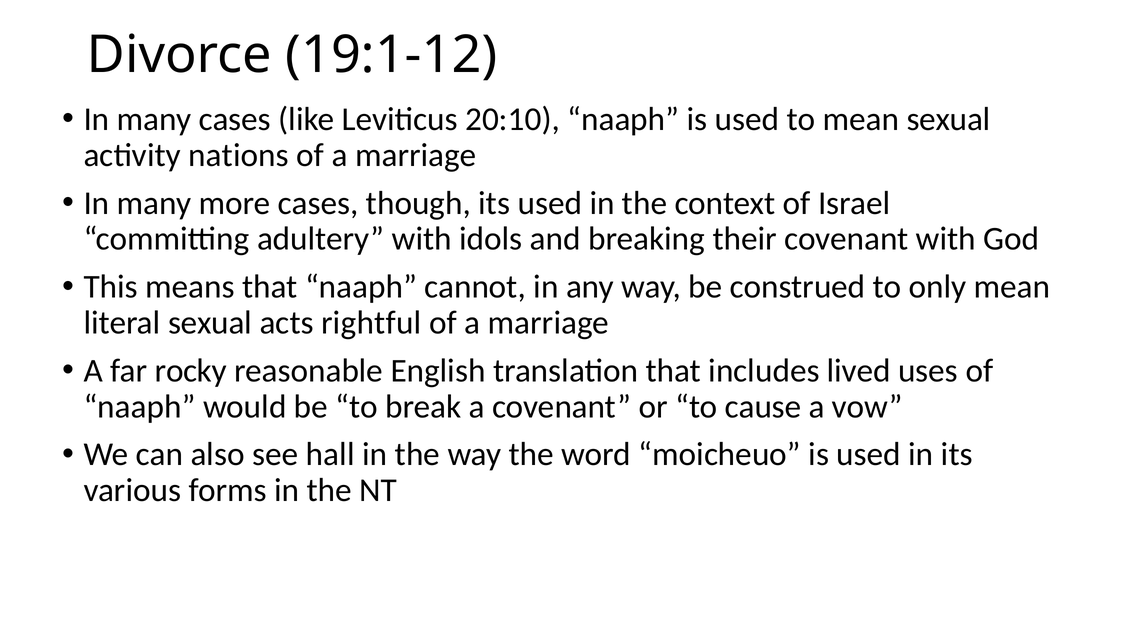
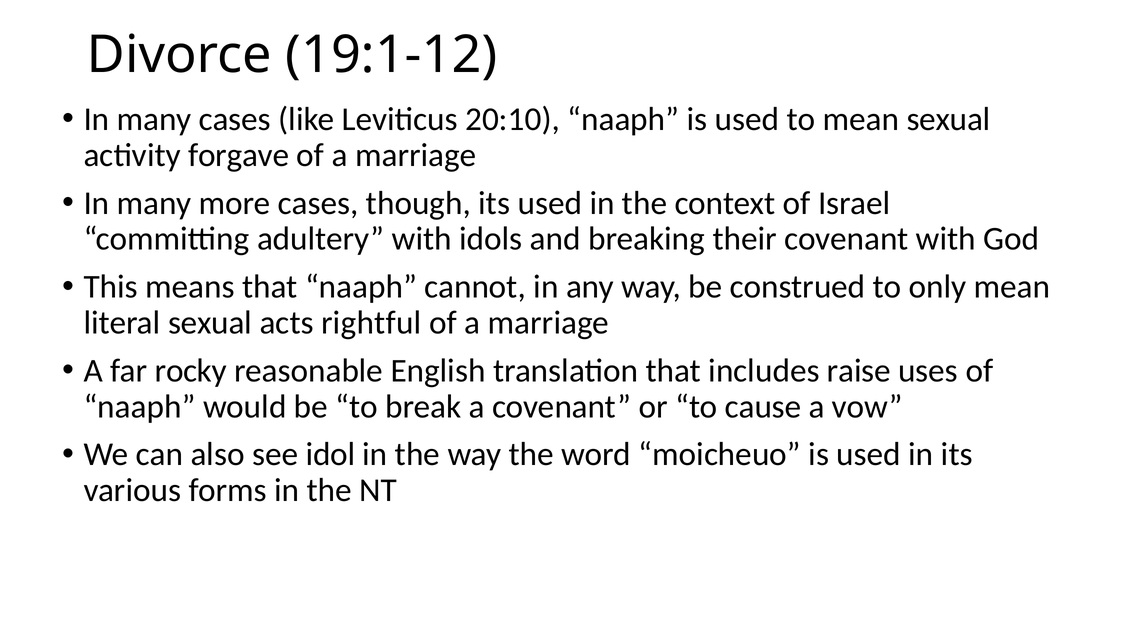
nations: nations -> forgave (239, 155)
lived: lived -> raise (859, 371)
hall: hall -> idol (330, 454)
